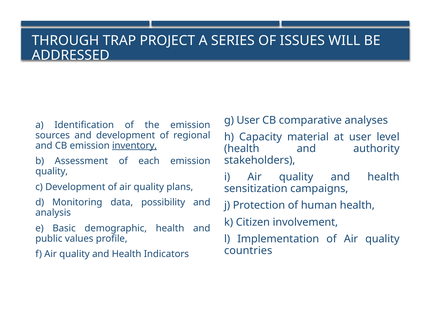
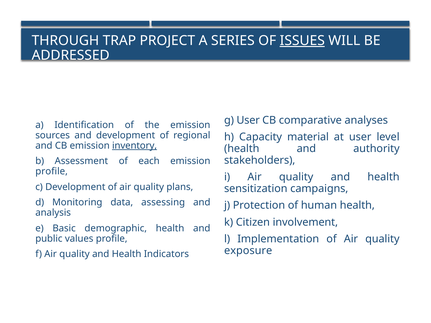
ISSUES underline: none -> present (302, 41)
quality: quality -> profile (52, 172)
possibility: possibility -> assessing (163, 203)
countries: countries -> exposure (248, 251)
